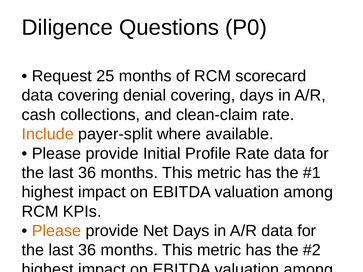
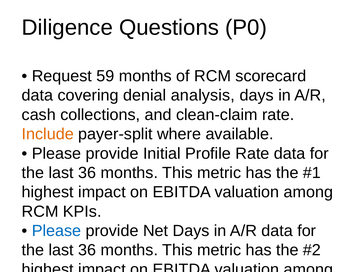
25: 25 -> 59 (105, 76)
denial covering: covering -> analysis (203, 95)
Please colour: orange -> blue (56, 231)
